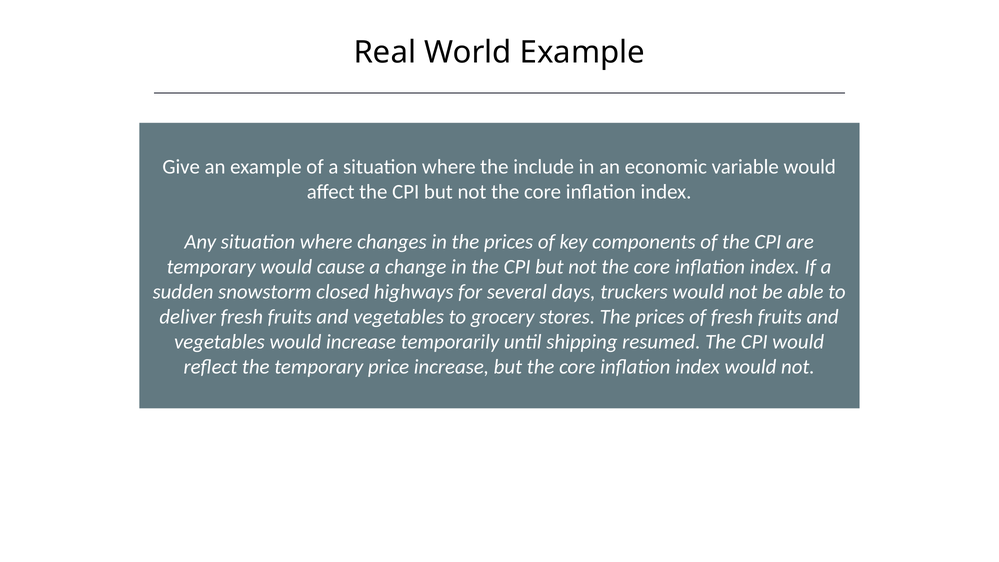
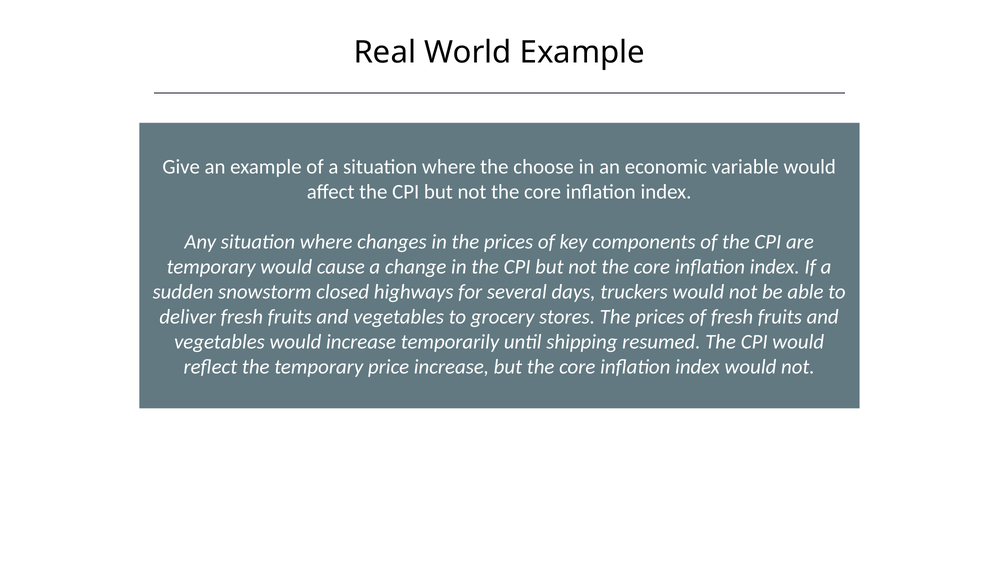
include: include -> choose (544, 167)
